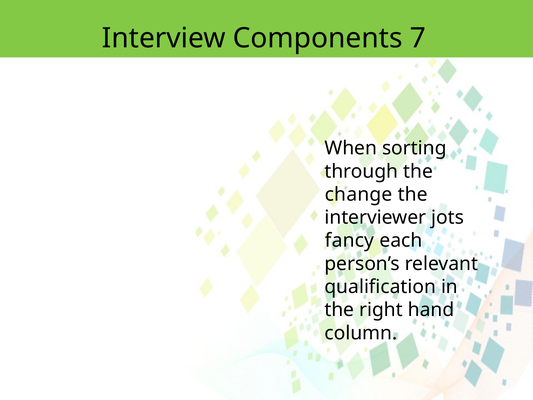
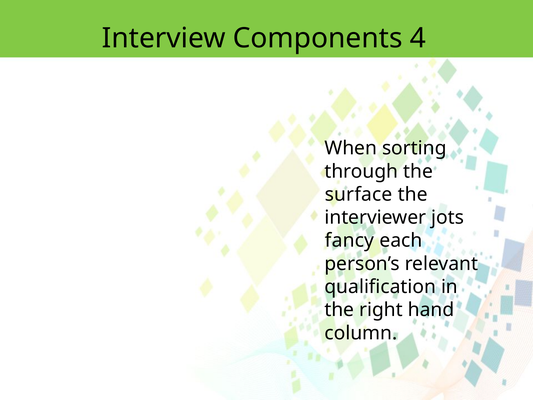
7: 7 -> 4 (418, 38)
change: change -> surface (359, 194)
